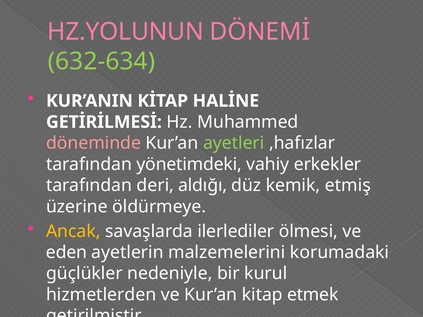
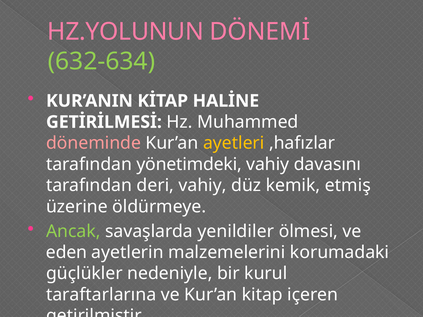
ayetleri colour: light green -> yellow (234, 143)
erkekler: erkekler -> davasını (328, 164)
deri aldığı: aldığı -> vahiy (203, 186)
Ancak colour: yellow -> light green (73, 231)
ilerlediler: ilerlediler -> yenildiler (236, 231)
hizmetlerden: hizmetlerden -> taraftarlarına (101, 295)
etmek: etmek -> içeren (313, 295)
